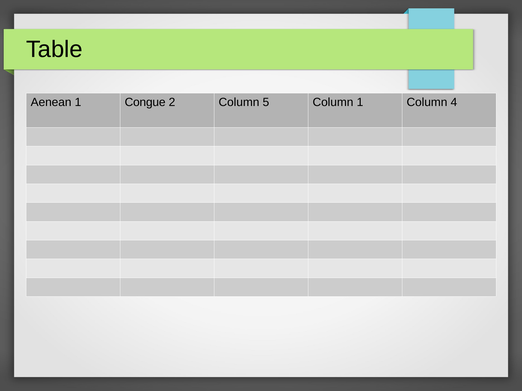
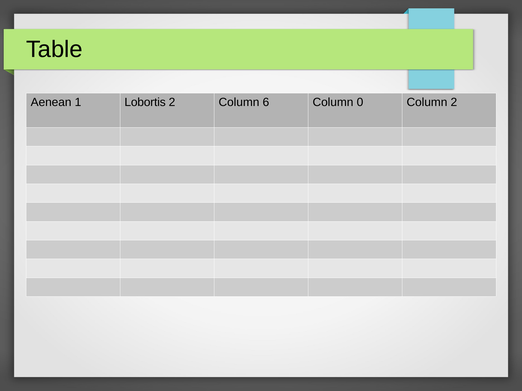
Congue: Congue -> Lobortis (145, 102)
5: 5 -> 6 (266, 102)
Column 1: 1 -> 0 (360, 102)
Column 4: 4 -> 2 (454, 102)
